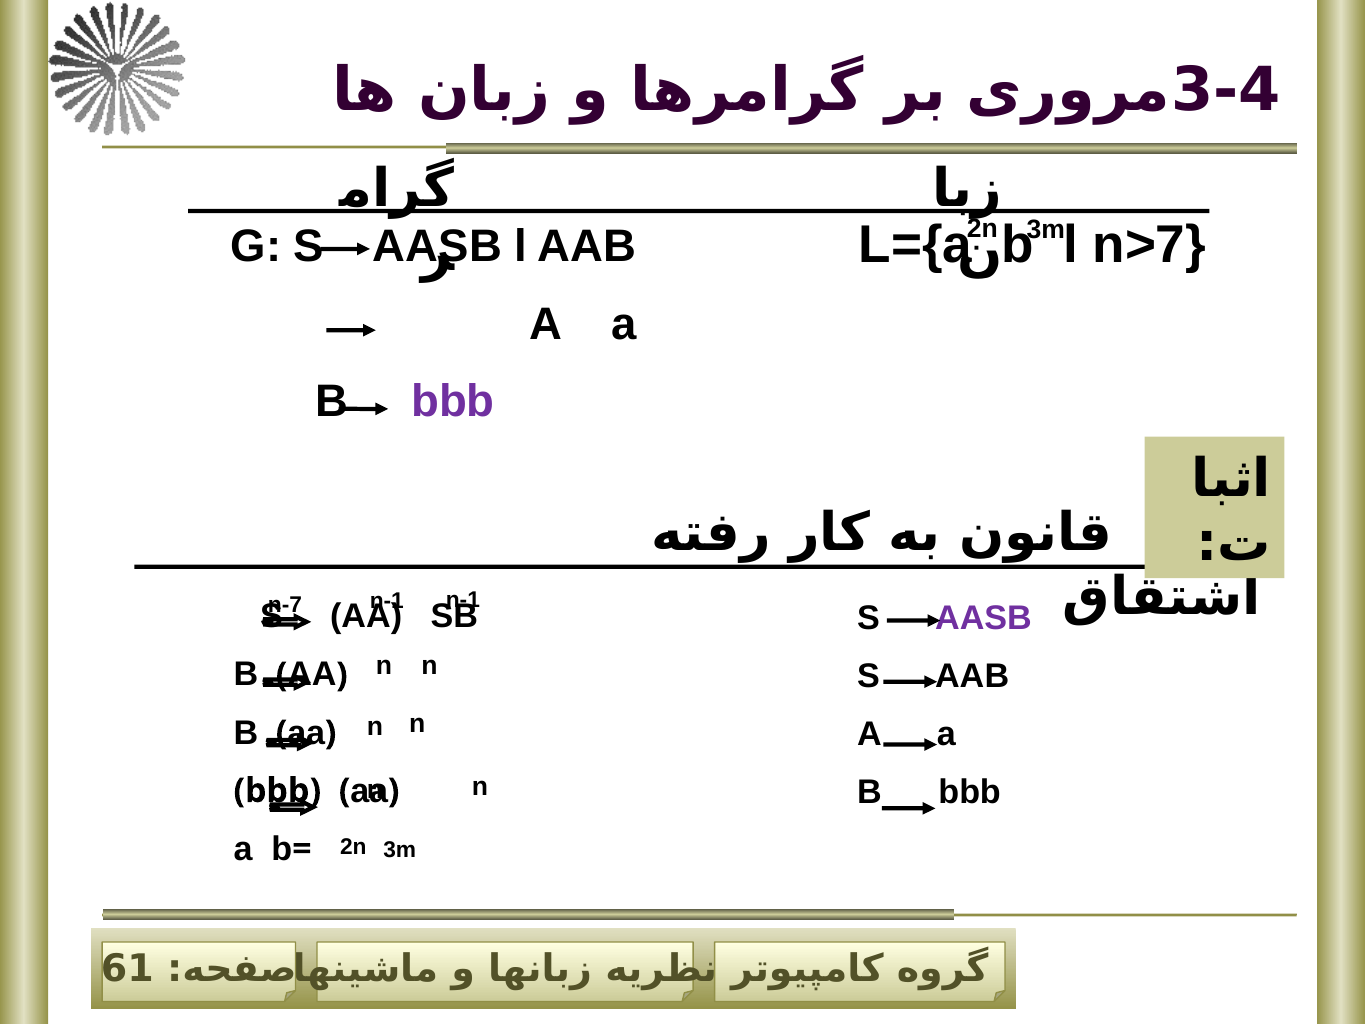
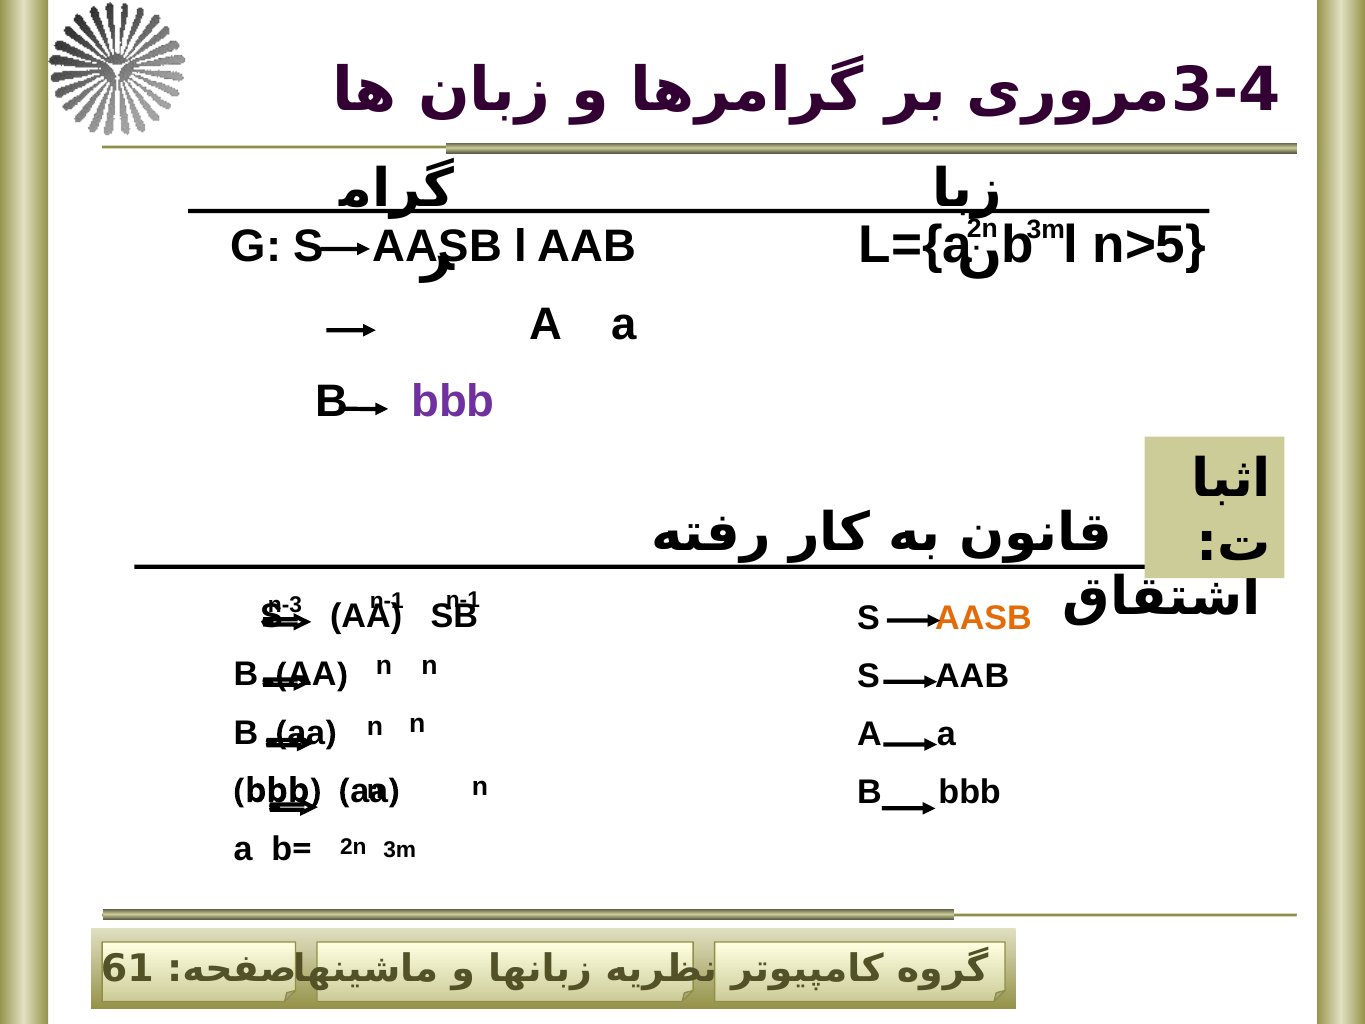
n>7: n>7 -> n>5 (1149, 245)
n-7: n-7 -> n-3 (285, 605)
AASB colour: purple -> orange (983, 618)
